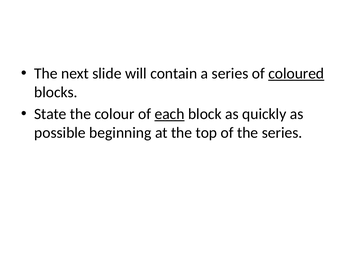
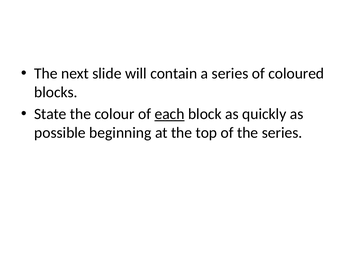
coloured underline: present -> none (296, 73)
